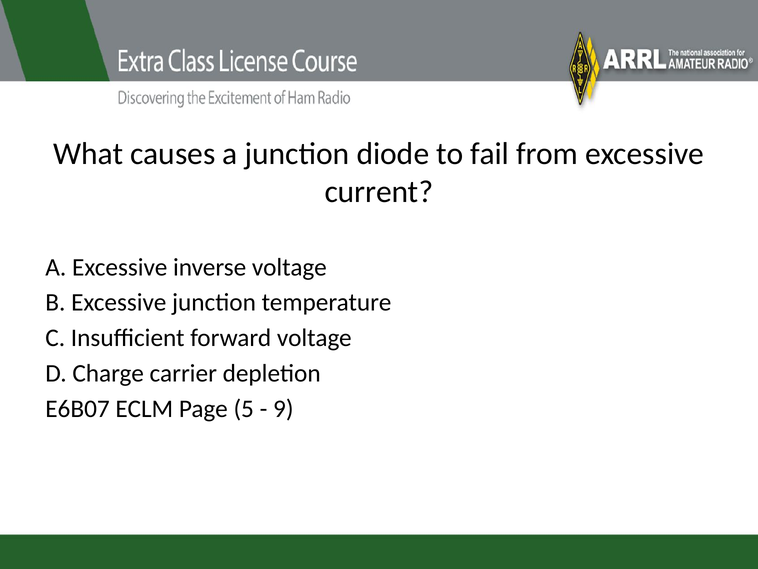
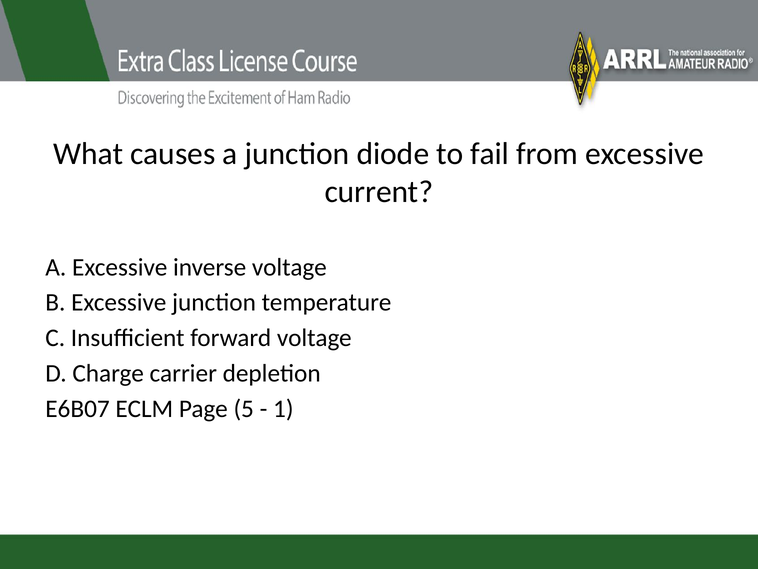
9: 9 -> 1 (283, 408)
